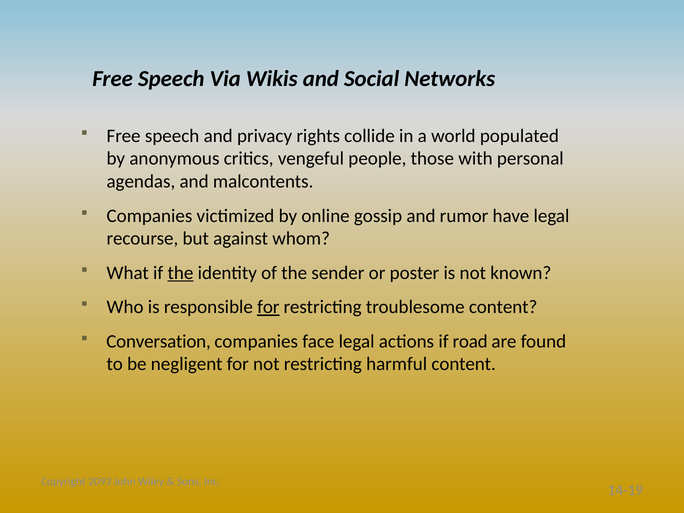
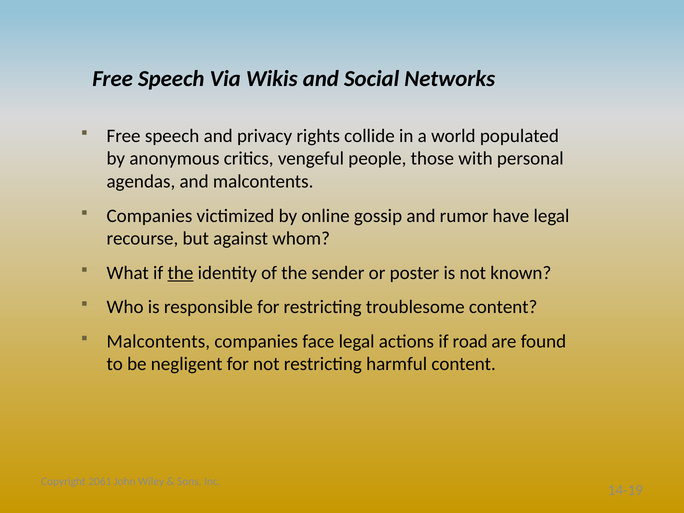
for underline: present -> none (268, 307)
Conversation: Conversation -> Malcontents (158, 341)
2093: 2093 -> 2061 (100, 482)
